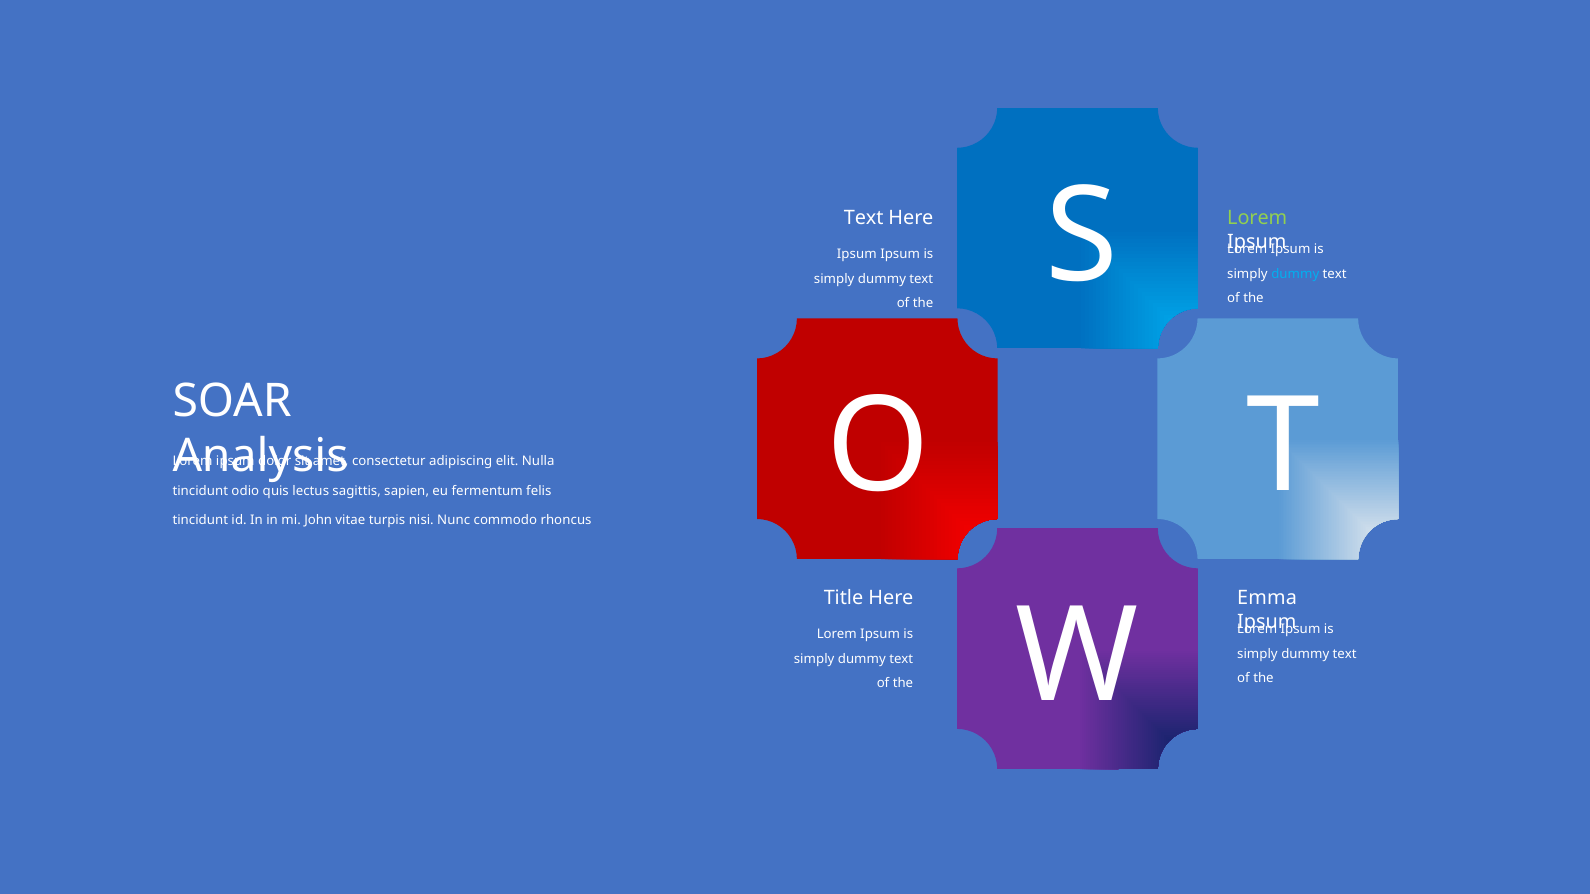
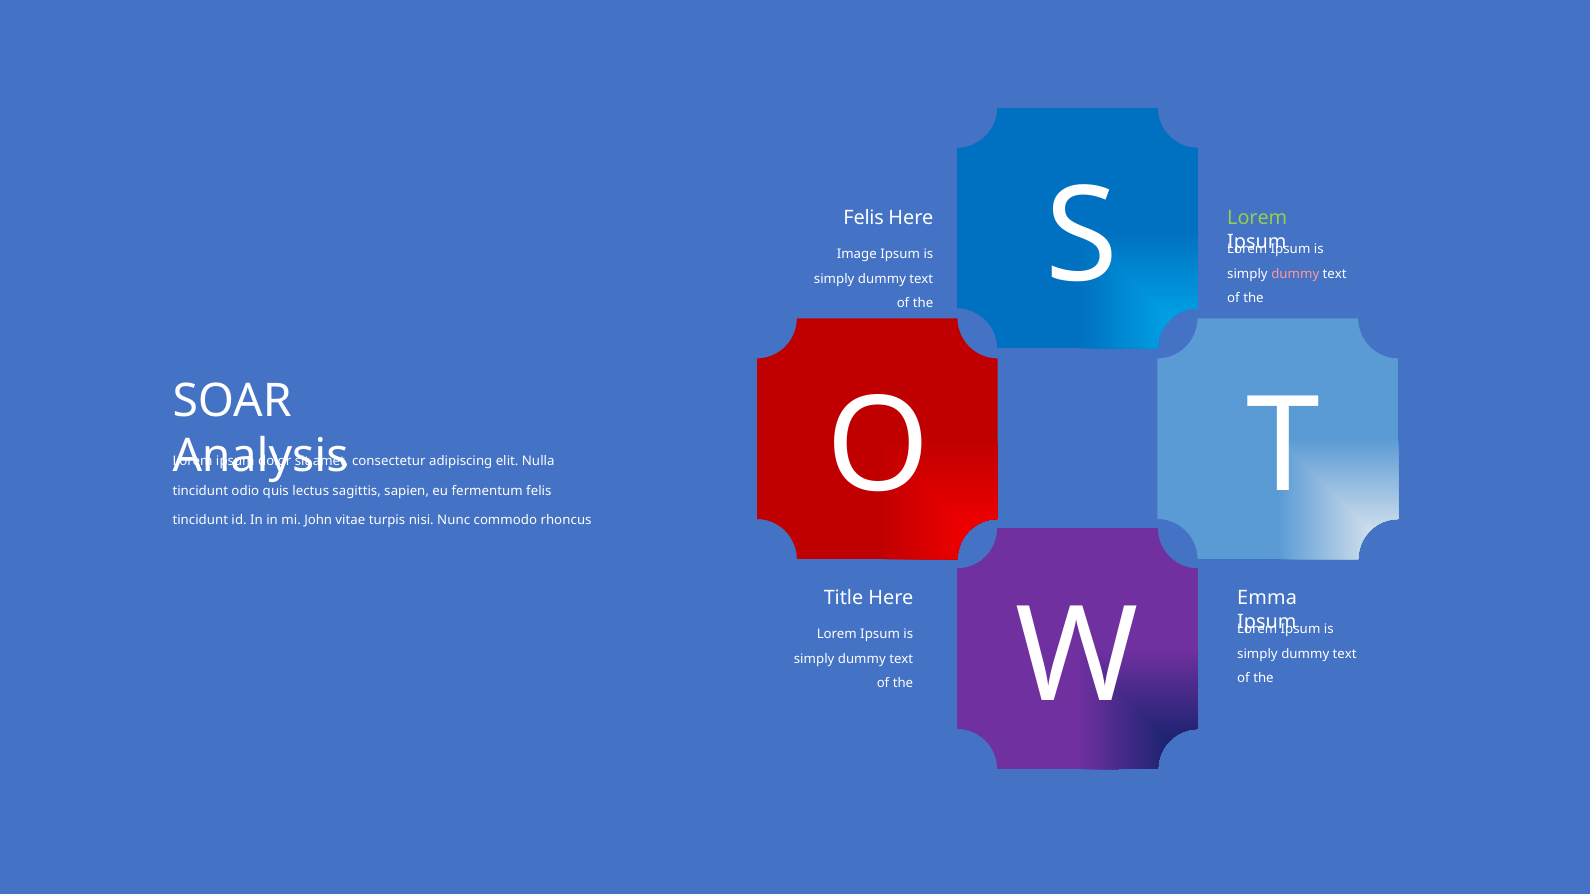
Text: Text -> Felis (864, 219)
Ipsum: Ipsum -> Image (857, 254)
dummy colour: light blue -> pink (1295, 274)
